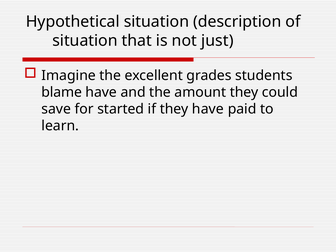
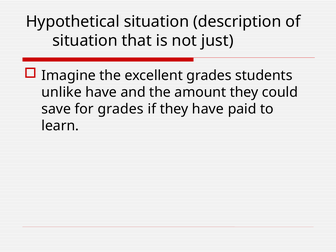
blame: blame -> unlike (62, 92)
for started: started -> grades (121, 109)
